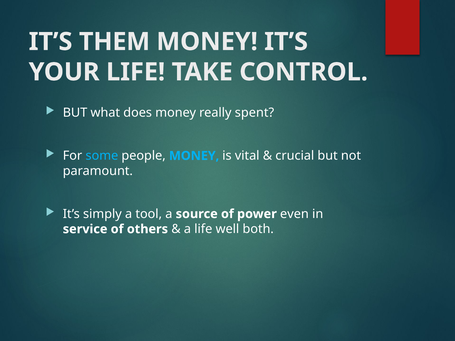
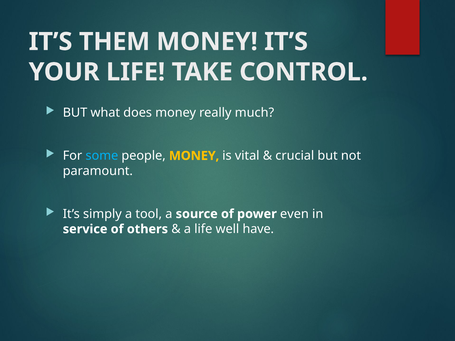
spent: spent -> much (254, 113)
MONEY colour: light blue -> yellow (194, 156)
both: both -> have (258, 229)
